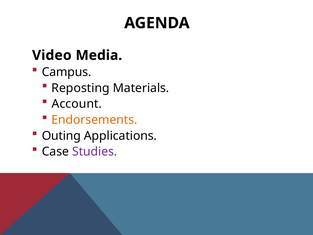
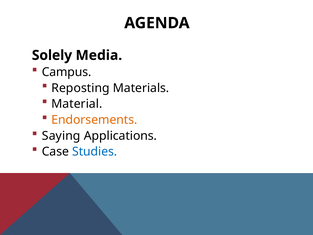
Video: Video -> Solely (52, 55)
Account: Account -> Material (77, 104)
Outing: Outing -> Saying (61, 136)
Studies colour: purple -> blue (95, 151)
